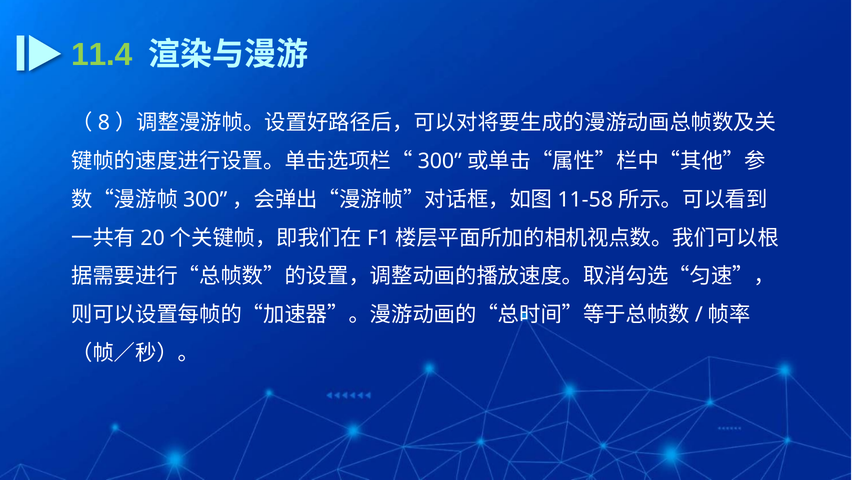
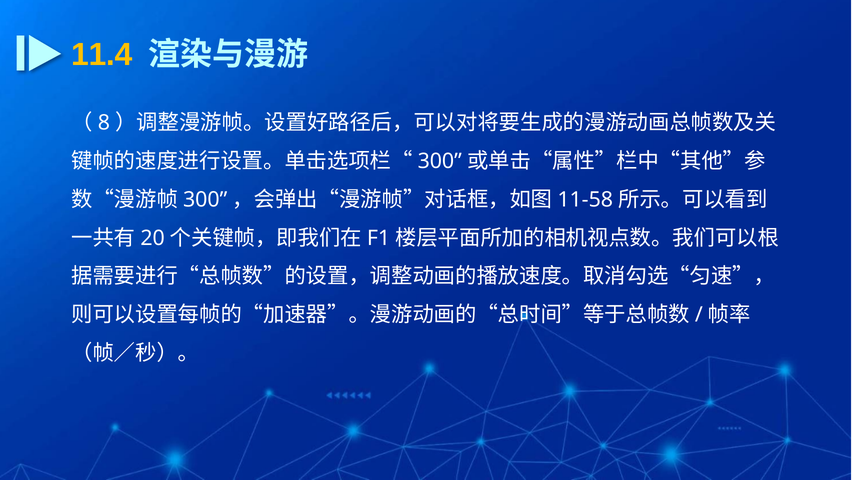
11.4 colour: light green -> yellow (102, 55)
